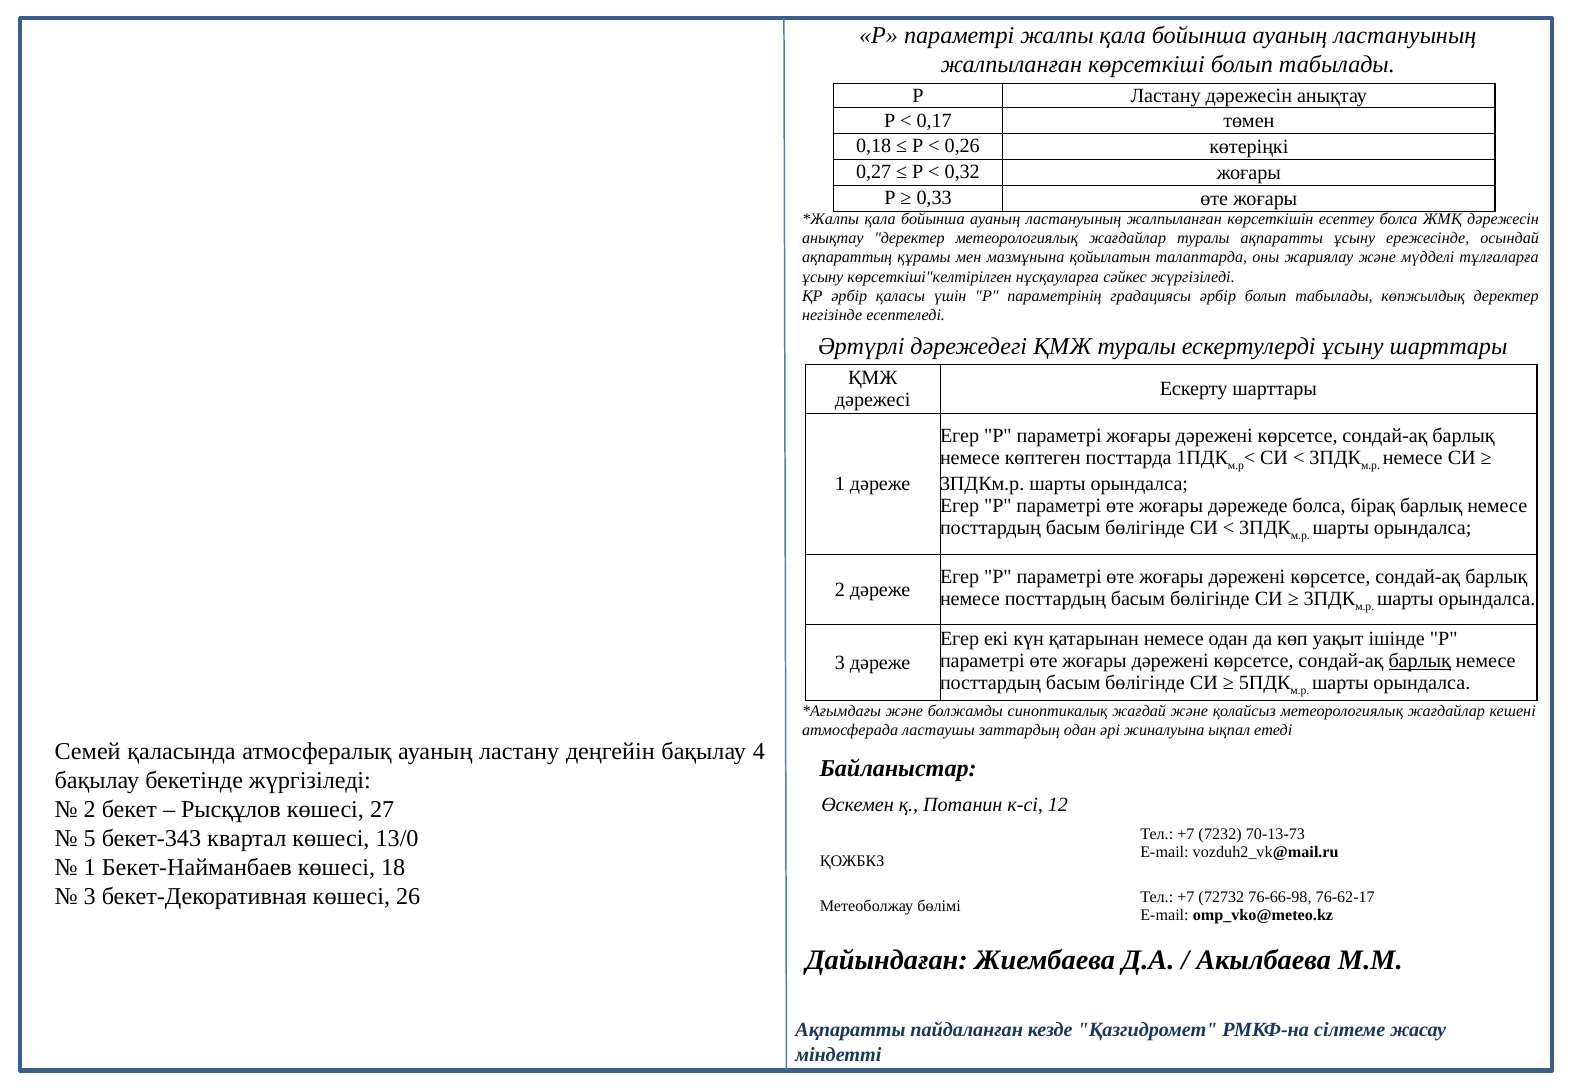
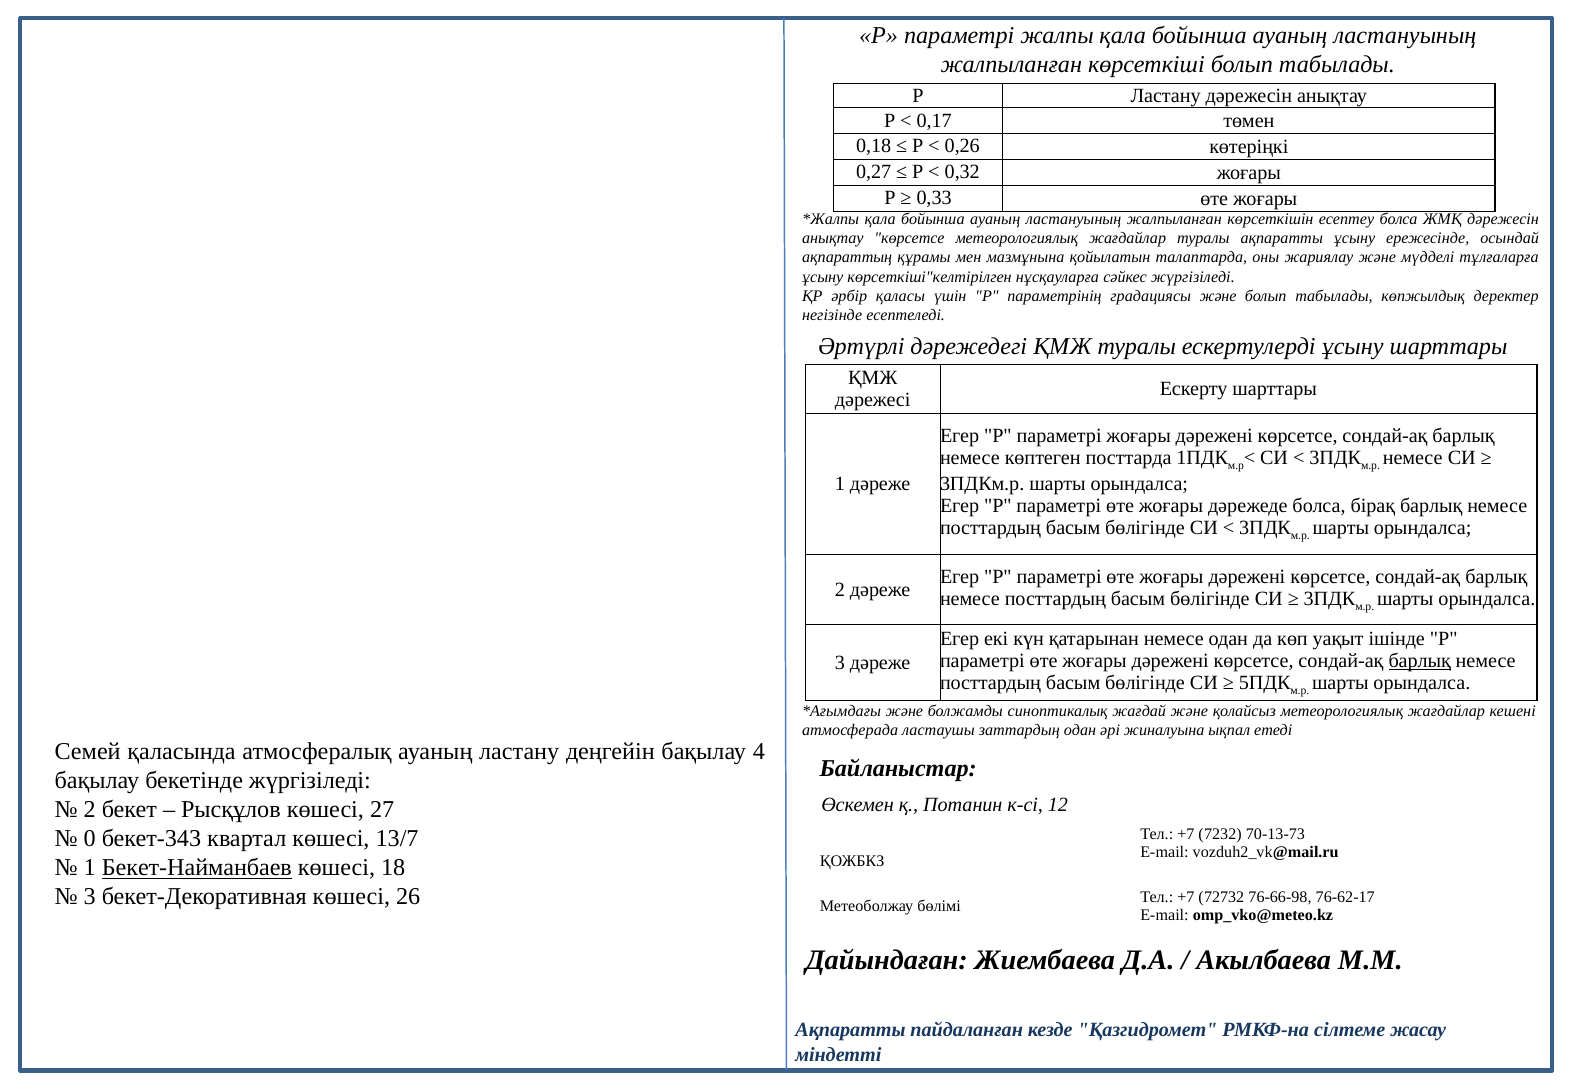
анықтау деректер: деректер -> көрсетсе (910, 238)
градациясы әрбір: әрбір -> және (1218, 296)
5: 5 -> 0 (90, 839)
13/0: 13/0 -> 13/7 (397, 839)
Бекет-Найманбаев underline: none -> present (197, 868)
